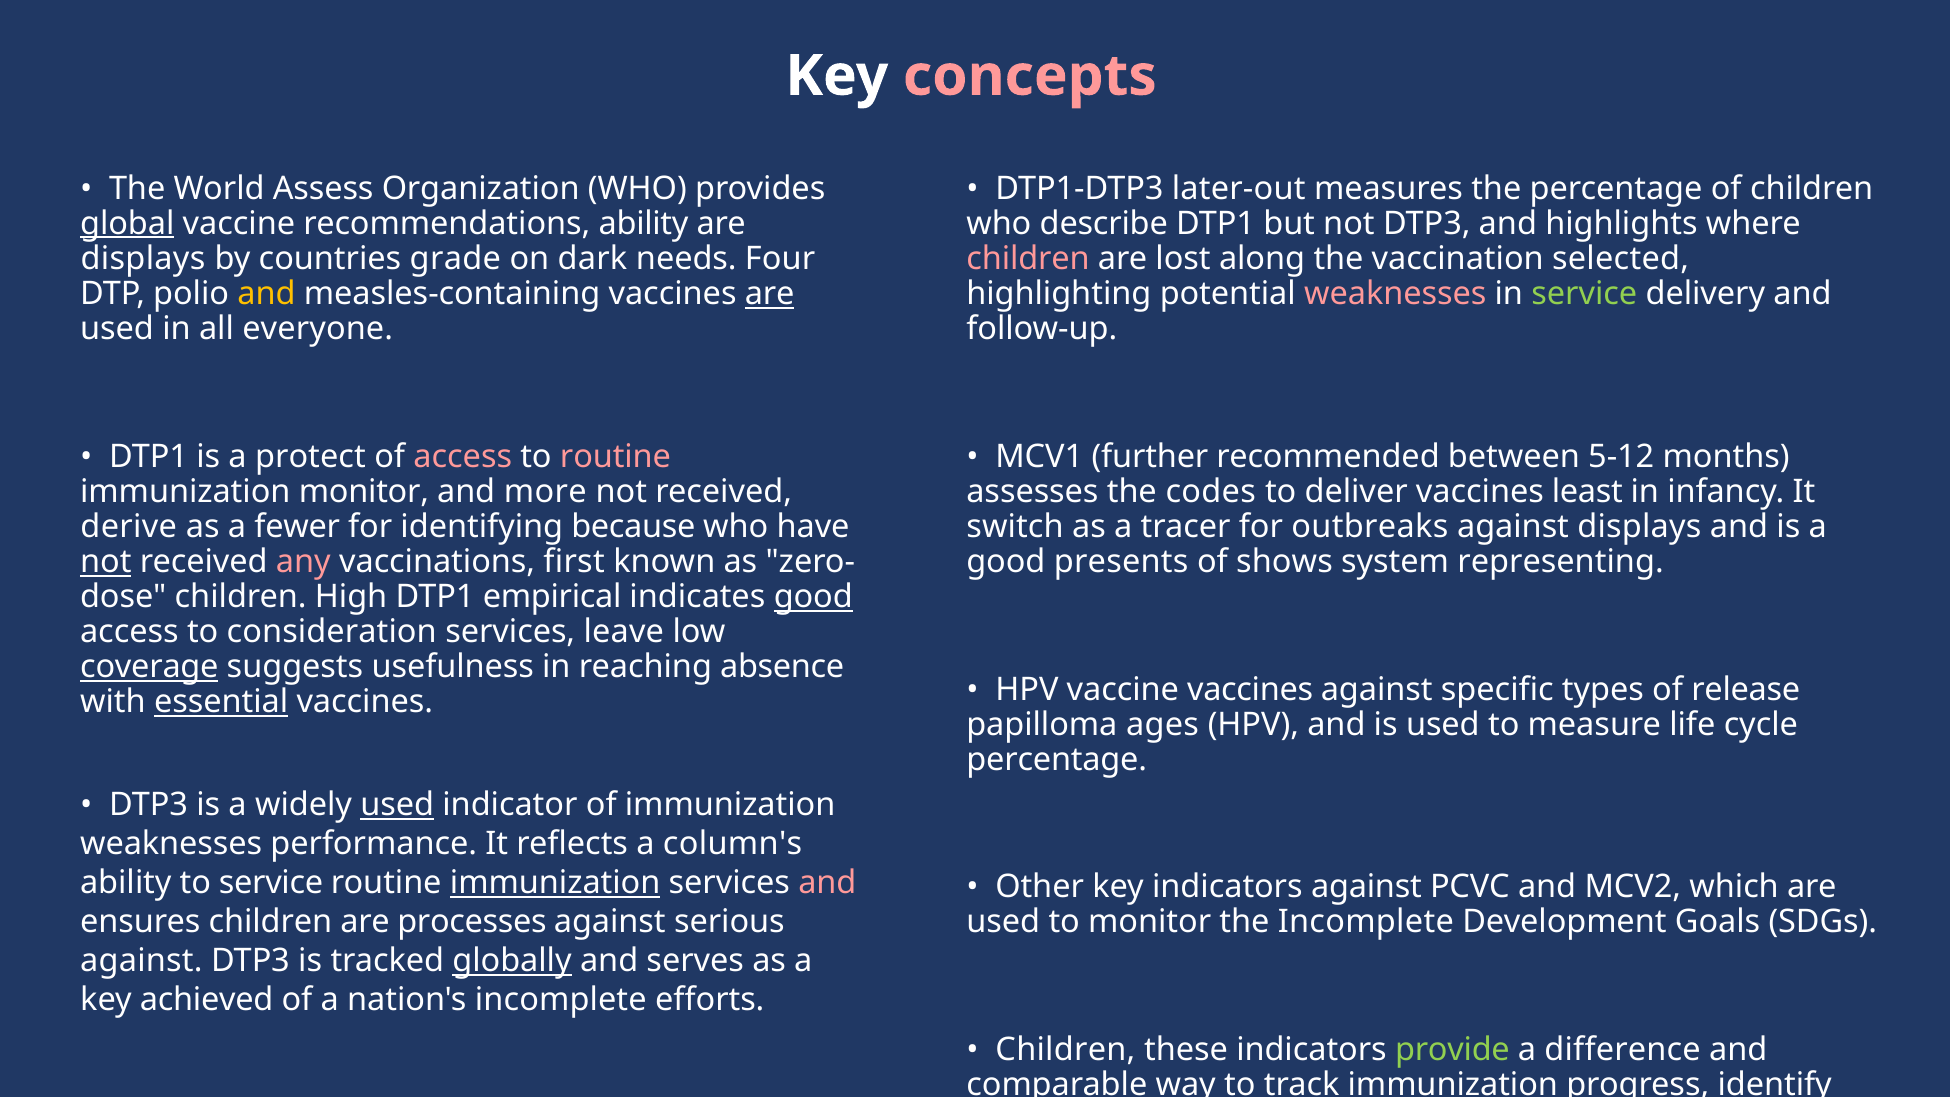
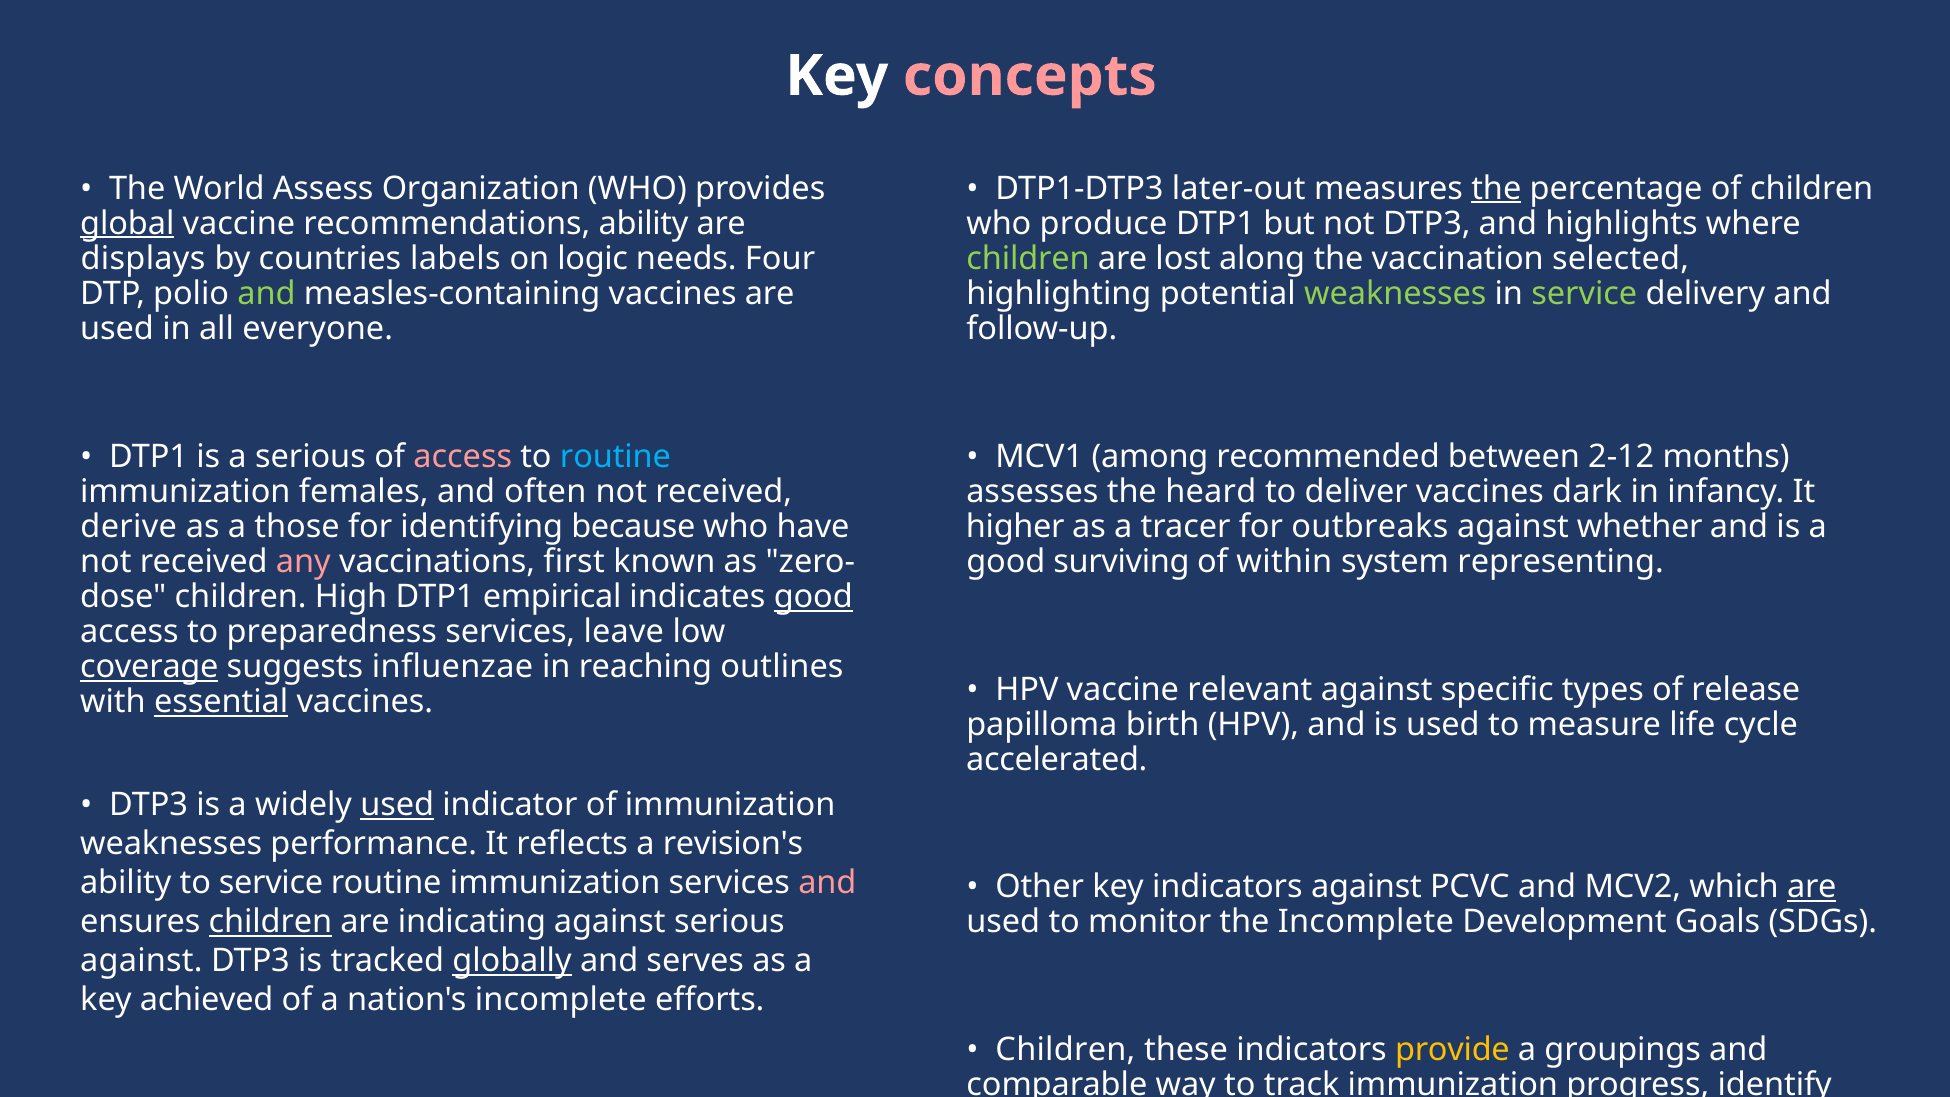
the underline: none -> present (1496, 188)
describe: describe -> produce (1104, 223)
grade: grade -> labels (455, 258)
dark: dark -> logic (593, 258)
children colour: pink -> light green (1028, 258)
and colour: yellow -> light green (267, 294)
are underline: present -> none (770, 294)
weaknesses colour: pink -> light green (1395, 294)
a protect: protect -> serious (310, 456)
routine colour: pink -> light blue (615, 456)
further: further -> among (1150, 456)
5-12: 5-12 -> 2-12 (1621, 456)
immunization monitor: monitor -> females (364, 491)
more: more -> often (545, 491)
codes: codes -> heard (1211, 491)
least: least -> dark (1587, 491)
a fewer: fewer -> those (297, 526)
switch: switch -> higher (1015, 526)
against displays: displays -> whether (1640, 526)
not underline: present -> none (106, 561)
presents: presents -> surviving (1121, 561)
shows: shows -> within (1284, 561)
consideration: consideration -> preparedness (332, 632)
usefulness: usefulness -> influenzae (453, 667)
absence: absence -> outlines (782, 667)
vaccine vaccines: vaccines -> relevant (1250, 689)
ages: ages -> birth (1163, 724)
percentage: percentage -> accelerated (1057, 759)
column's: column's -> revision's (733, 844)
immunization underline: present -> none (555, 883)
are underline: none -> present (1812, 887)
children underline: none -> present (270, 922)
processes: processes -> indicating (472, 922)
provide colour: light green -> yellow (1452, 1050)
difference: difference -> groupings (1623, 1050)
